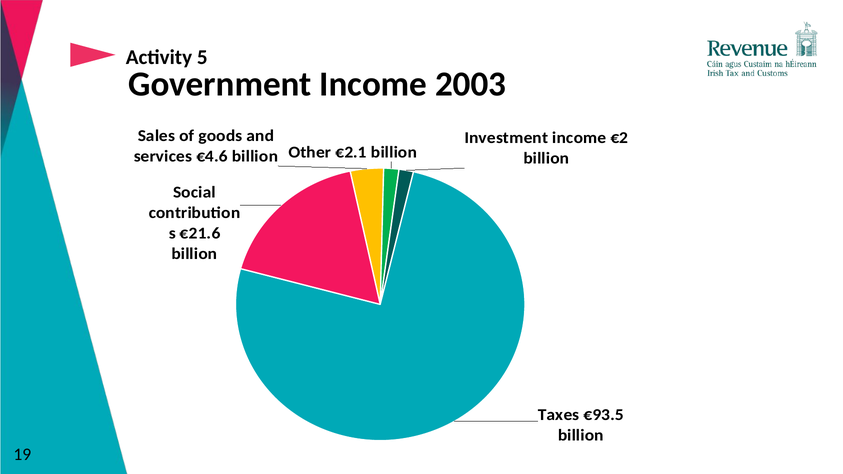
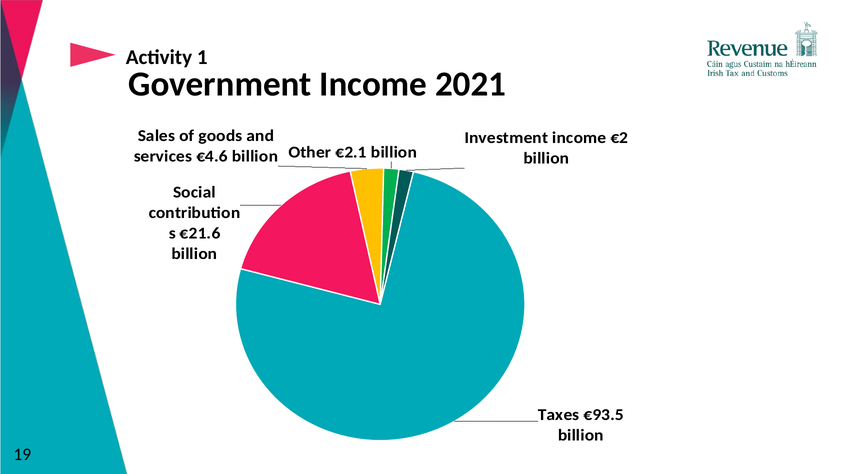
5: 5 -> 1 (202, 57)
2003: 2003 -> 2021 (471, 84)
